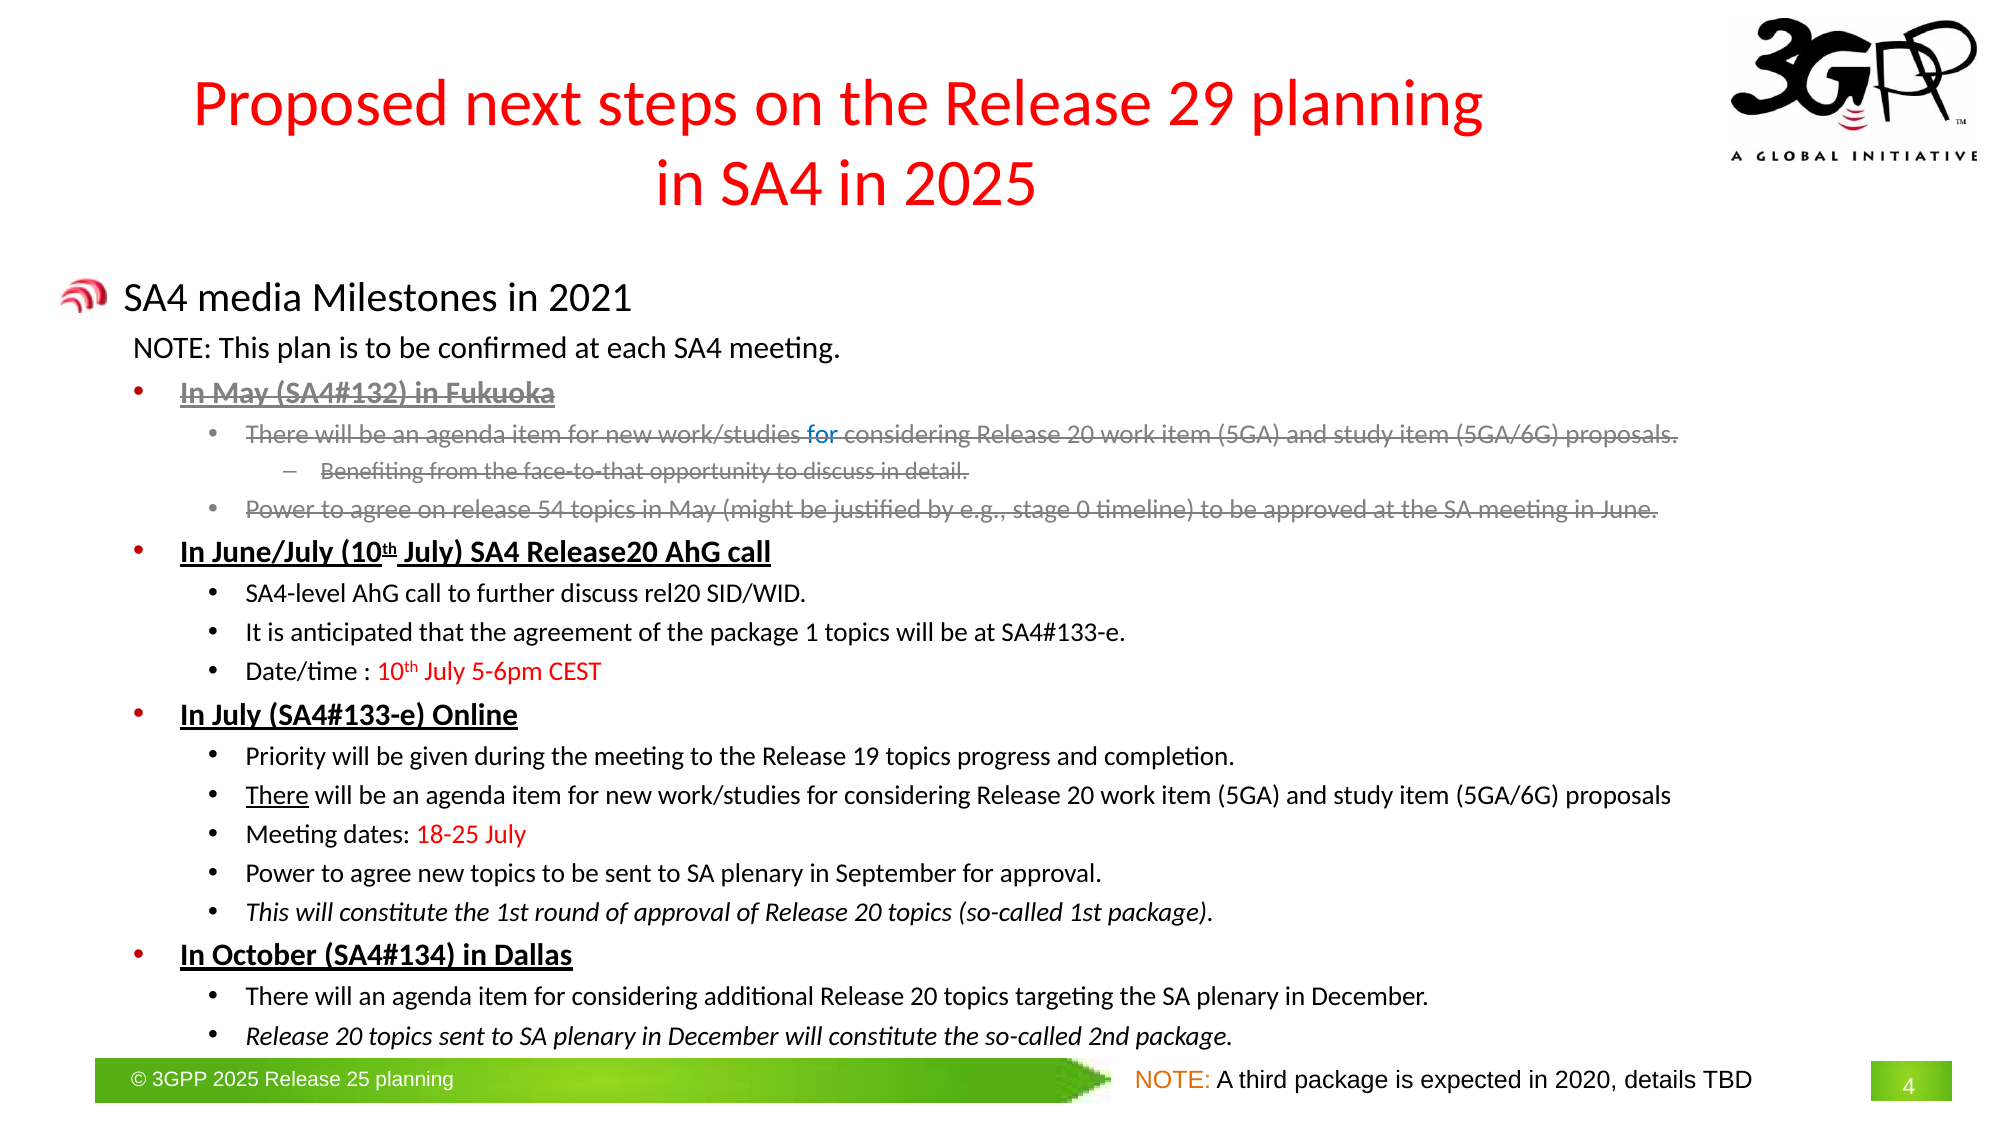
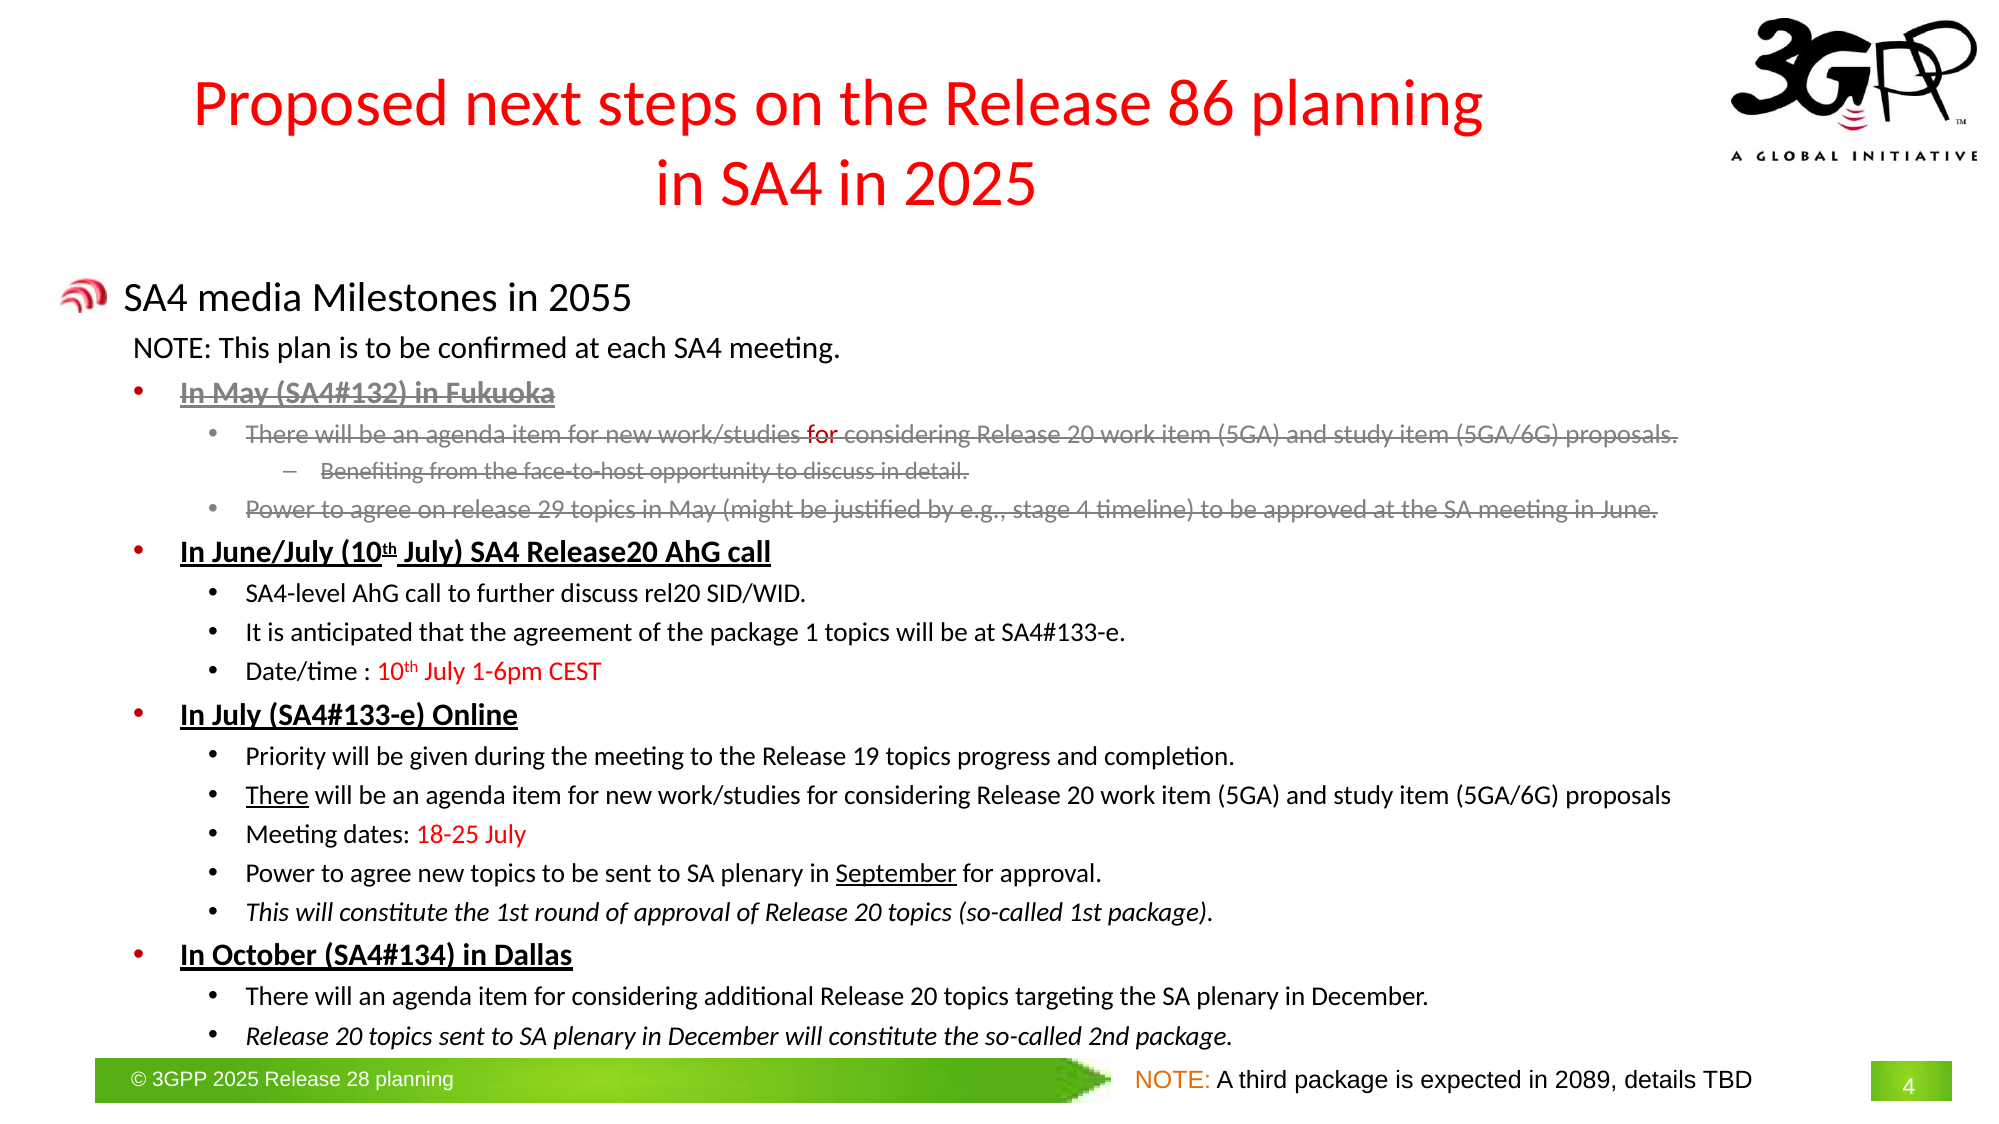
29: 29 -> 86 (1201, 103)
2021: 2021 -> 2055 (590, 298)
for colour: blue -> red (823, 435)
face-to-that: face-to-that -> face-to-host (584, 472)
54: 54 -> 29 (551, 510)
stage 0: 0 -> 4 (1083, 510)
5-6pm: 5-6pm -> 1-6pm (507, 672)
September underline: none -> present (896, 874)
2020: 2020 -> 2089 (1586, 1081)
25: 25 -> 28 (358, 1080)
